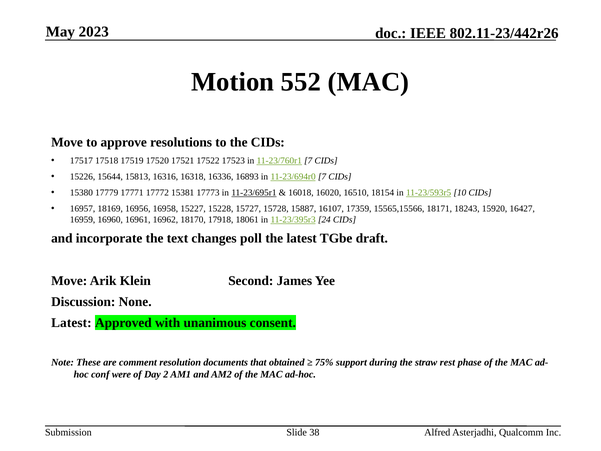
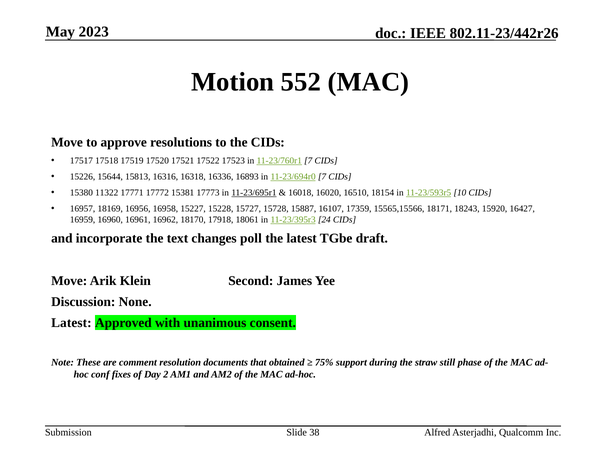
17779: 17779 -> 11322 (107, 193)
rest: rest -> still (447, 362)
were: were -> fixes (121, 374)
